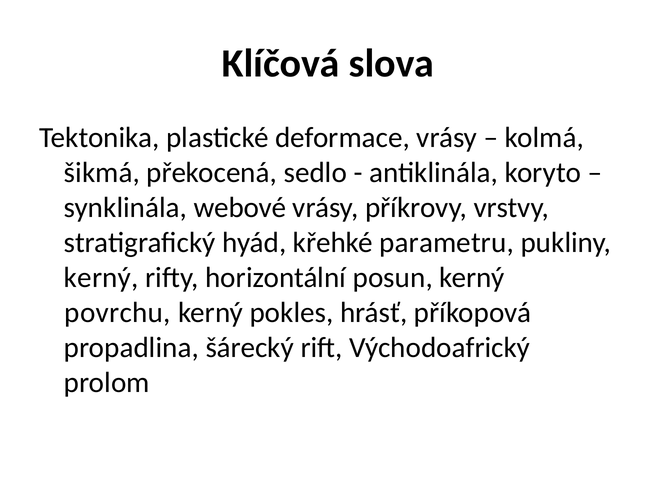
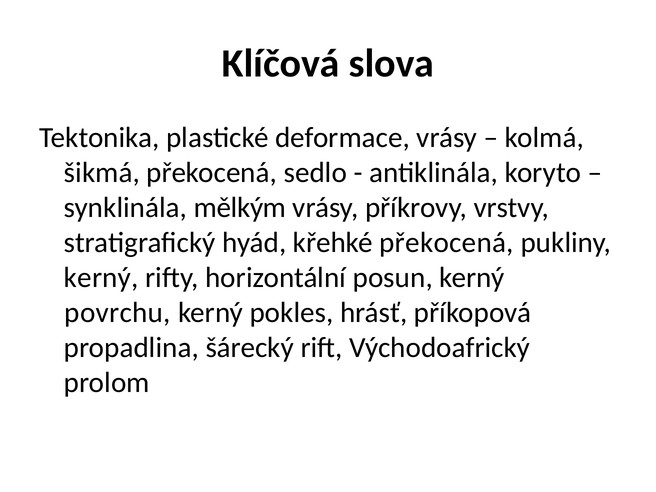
webové: webové -> mělkým (240, 208)
křehké parametru: parametru -> překocená (446, 243)
